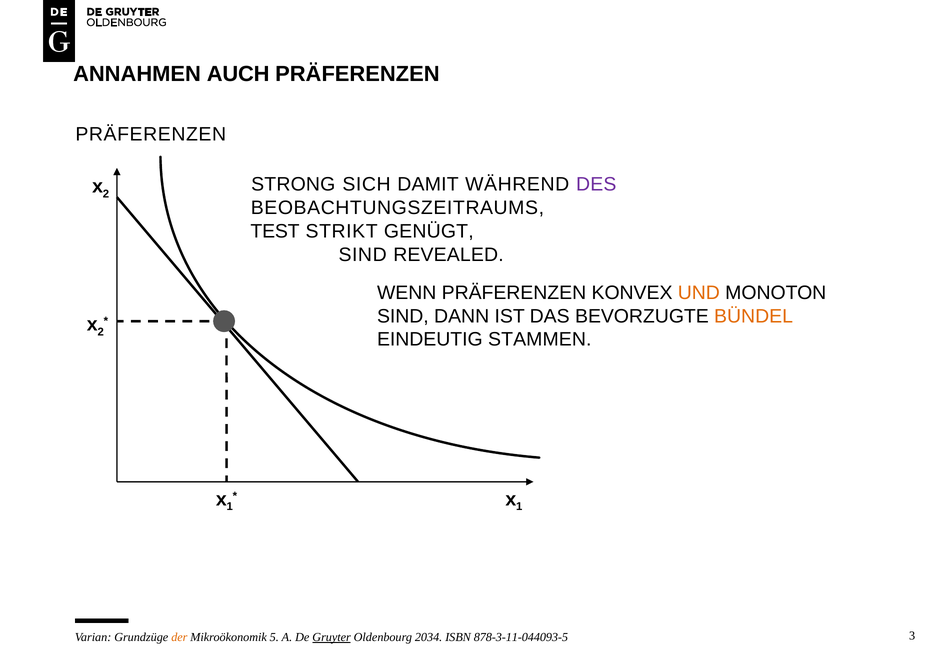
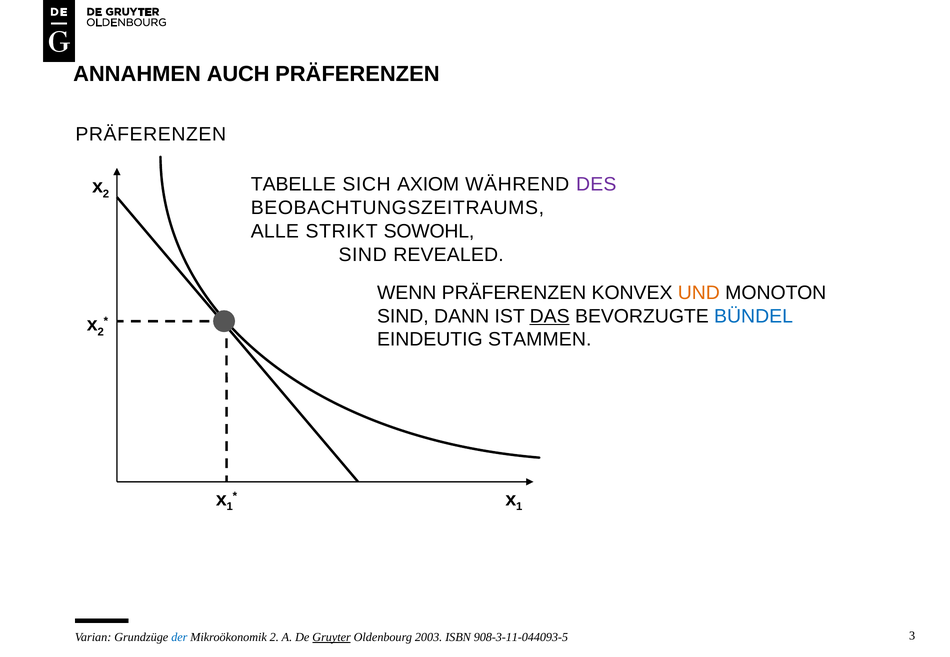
STRONG: STRONG -> TABELLE (293, 185)
DAMIT: DAMIT -> AXIOM (428, 185)
TEST: TEST -> ALLE (275, 232)
GENÜGT: GENÜGT -> SOWOHL (429, 232)
DAS underline: none -> present (550, 317)
BÜNDEL colour: orange -> blue (754, 317)
der colour: orange -> blue (179, 638)
Mikroökonomik 5: 5 -> 2 (274, 638)
2034: 2034 -> 2003 (429, 638)
878-3-11-044093-5: 878-3-11-044093-5 -> 908-3-11-044093-5 (521, 638)
